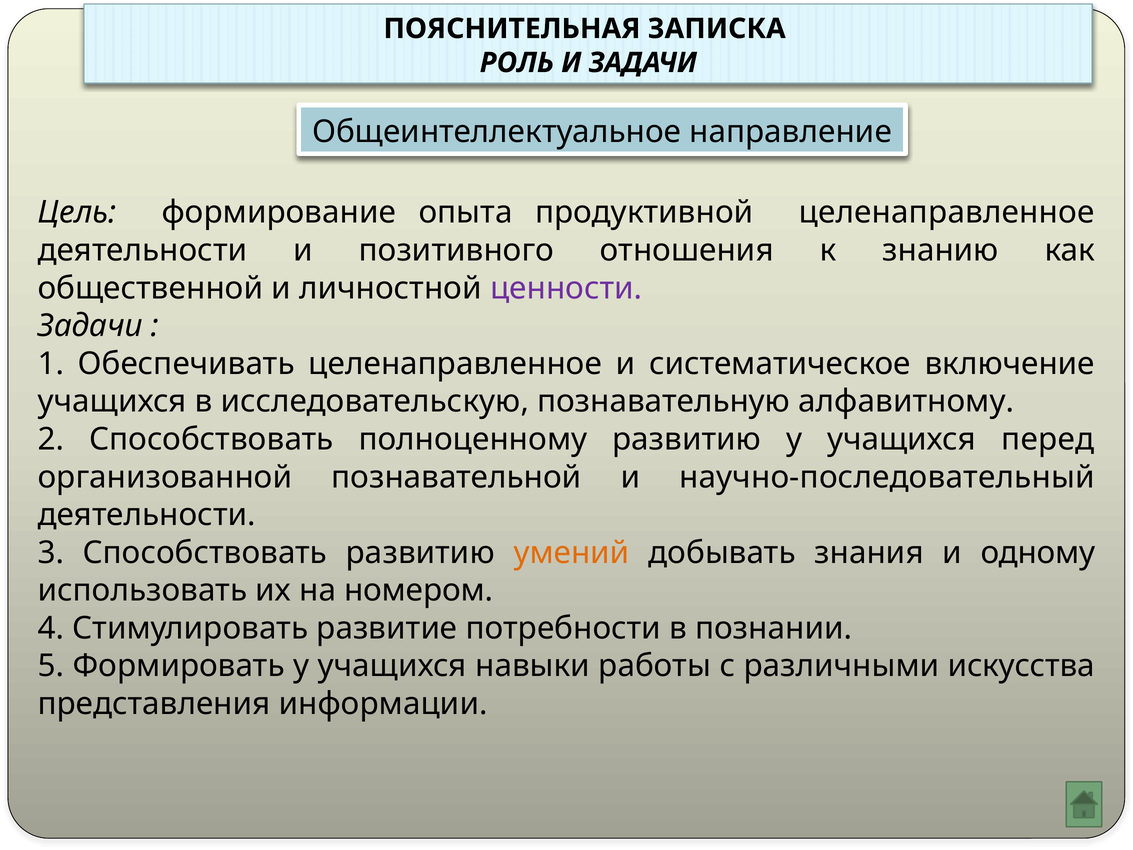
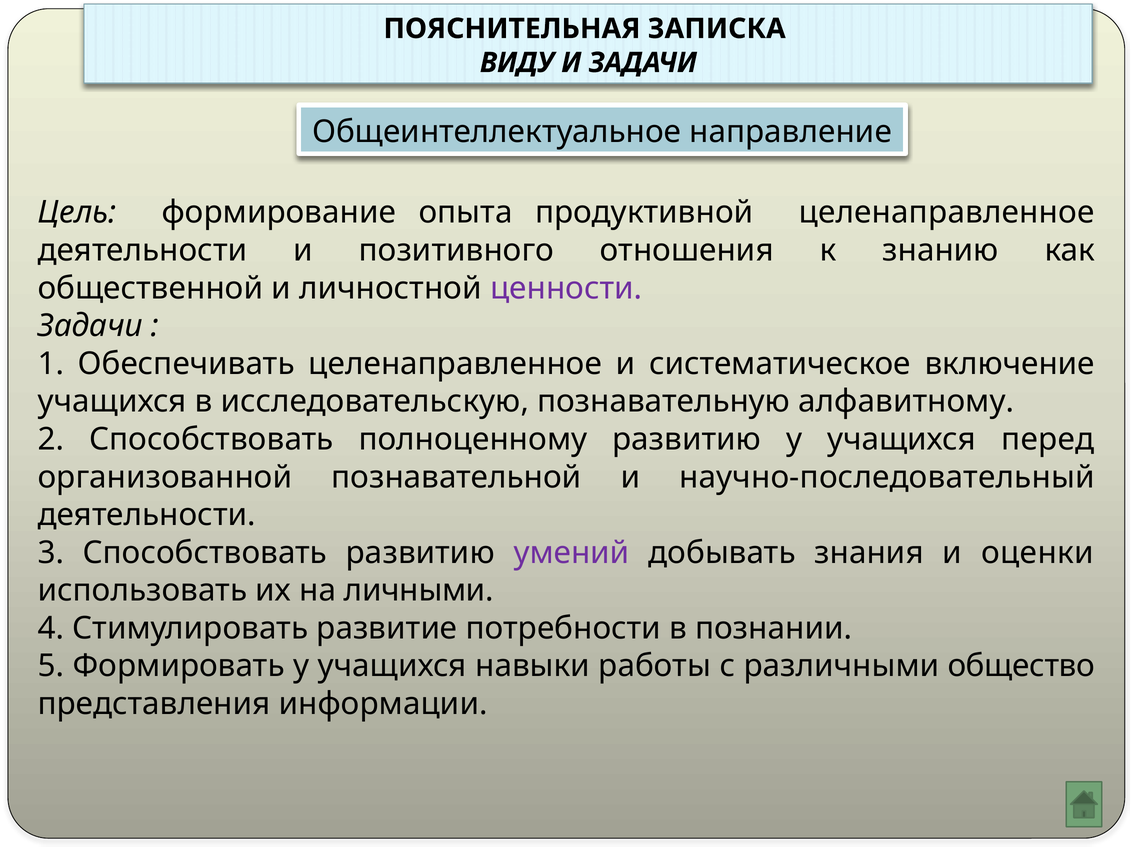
РОЛЬ: РОЛЬ -> ВИДУ (517, 63)
умений colour: orange -> purple (572, 553)
одному: одному -> оценки (1038, 553)
номером: номером -> личными (419, 590)
искусства: искусства -> общество (1021, 666)
